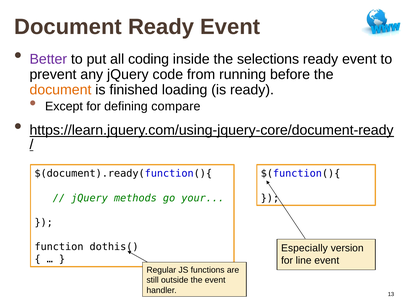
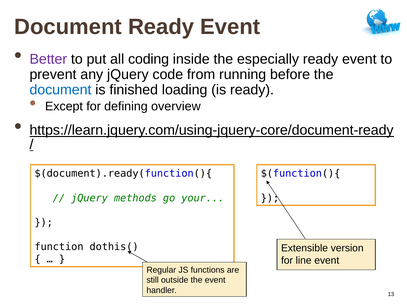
selections: selections -> especially (268, 59)
document colour: orange -> blue (60, 89)
compare: compare -> overview (176, 106)
Especially: Especially -> Extensible (305, 248)
